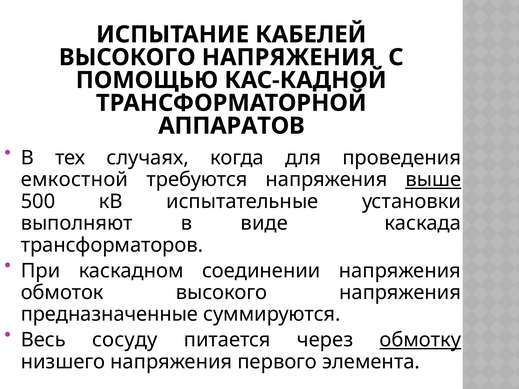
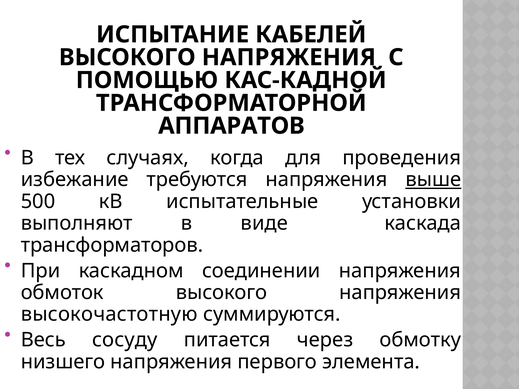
емкостной: емкостной -> избежание (75, 180)
предназначенные: предназначенные -> высокочастотную (109, 314)
обмотку underline: present -> none (420, 340)
